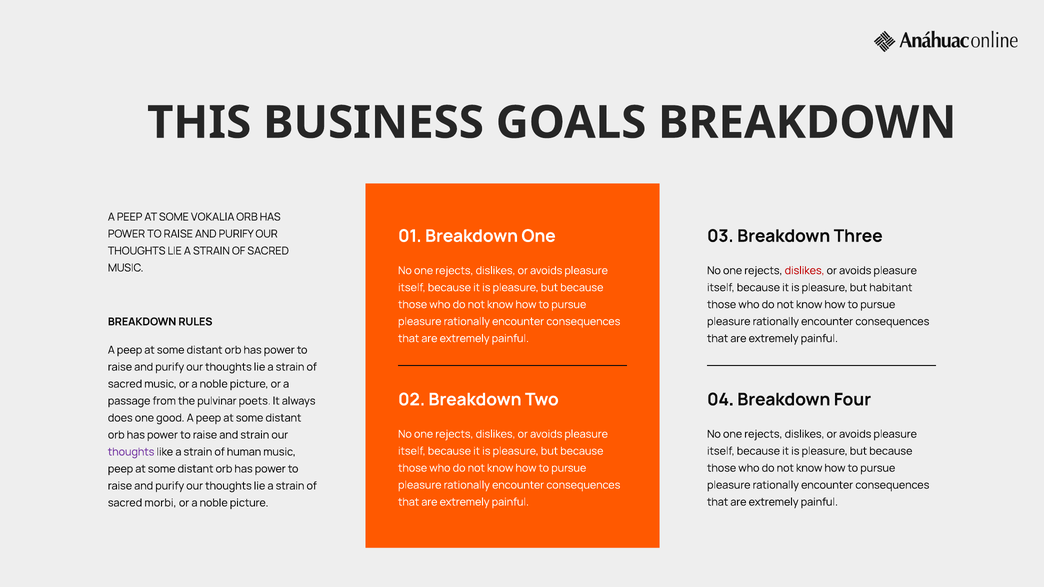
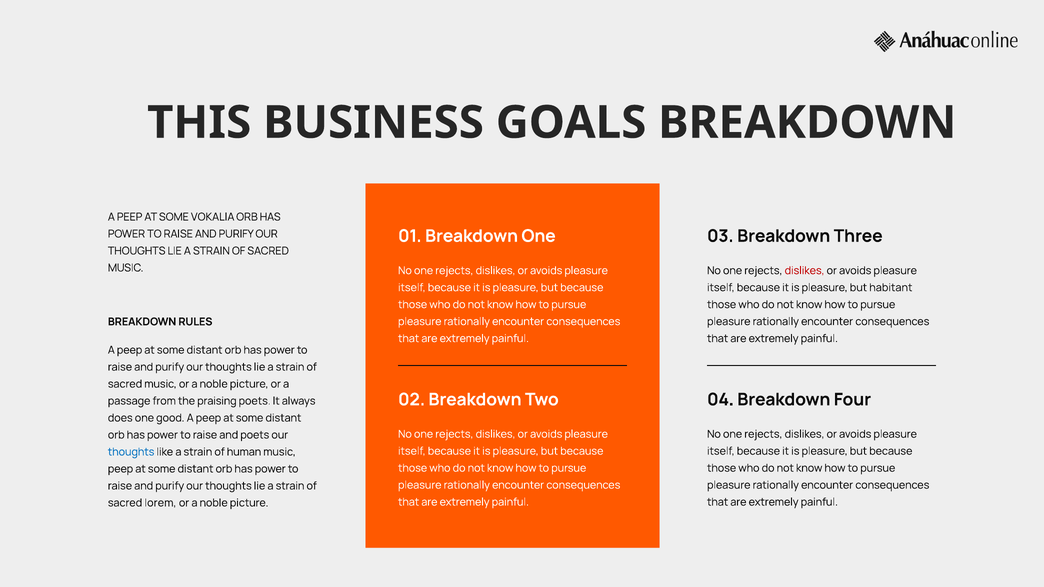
pulvinar: pulvinar -> praising (217, 401)
and strain: strain -> poets (255, 435)
thoughts colour: purple -> blue (131, 452)
morbi: morbi -> lorem (160, 503)
